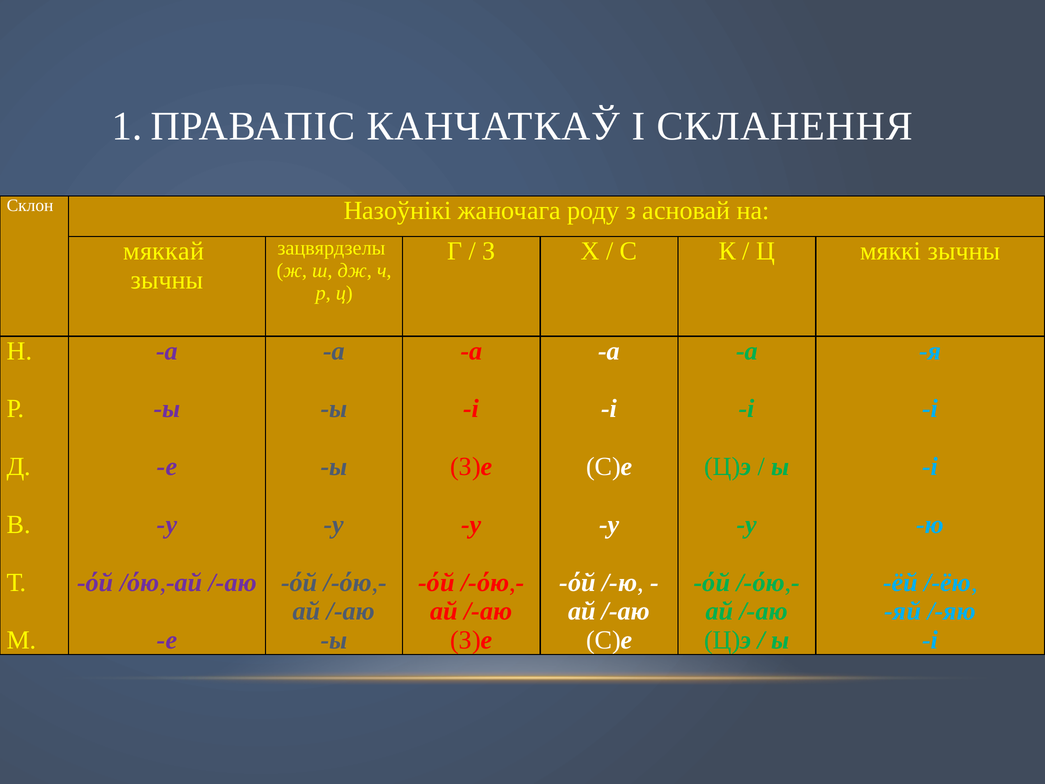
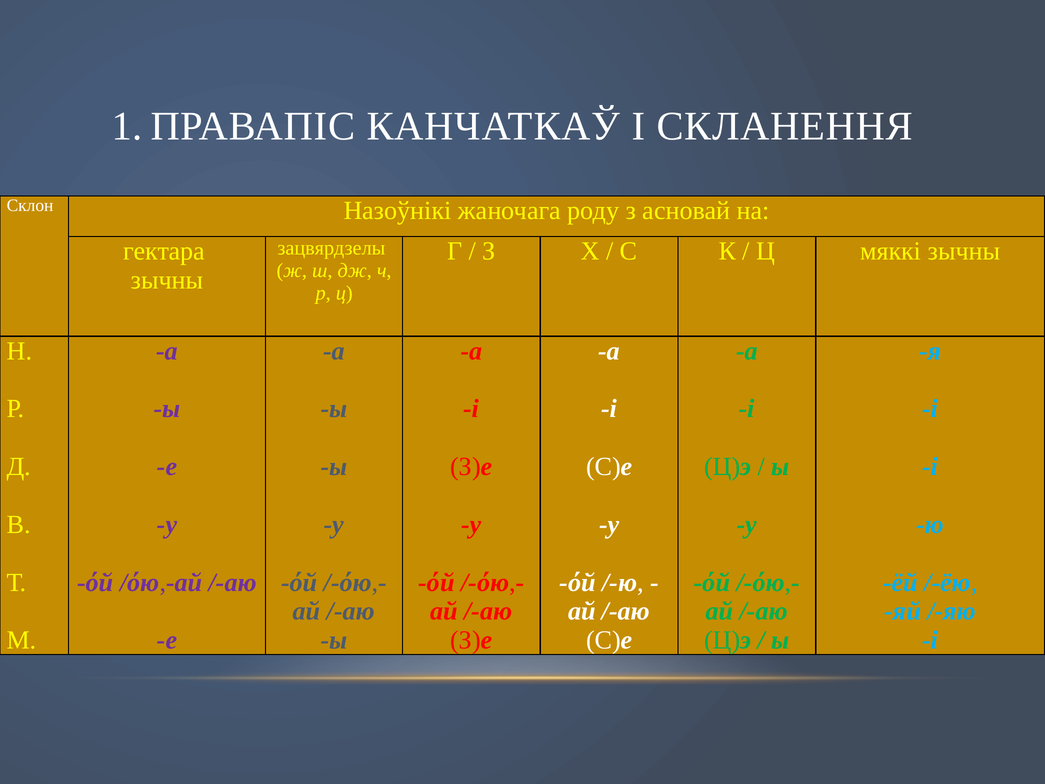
мяккай: мяккай -> гектара (164, 251)
